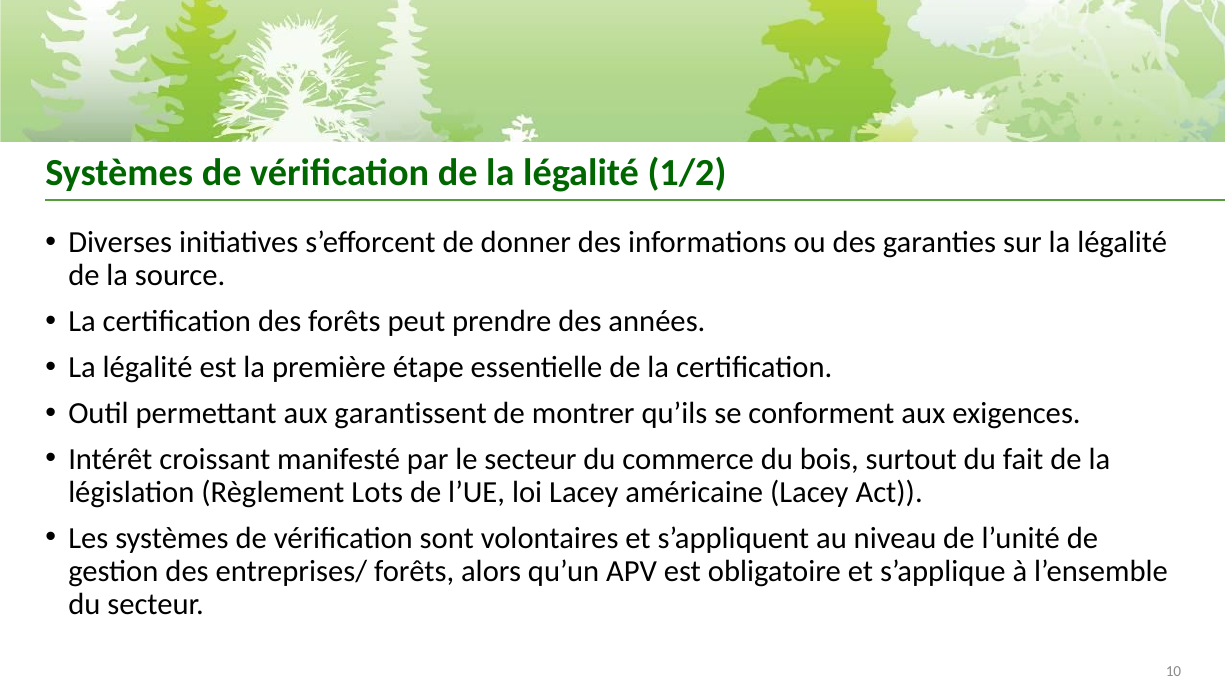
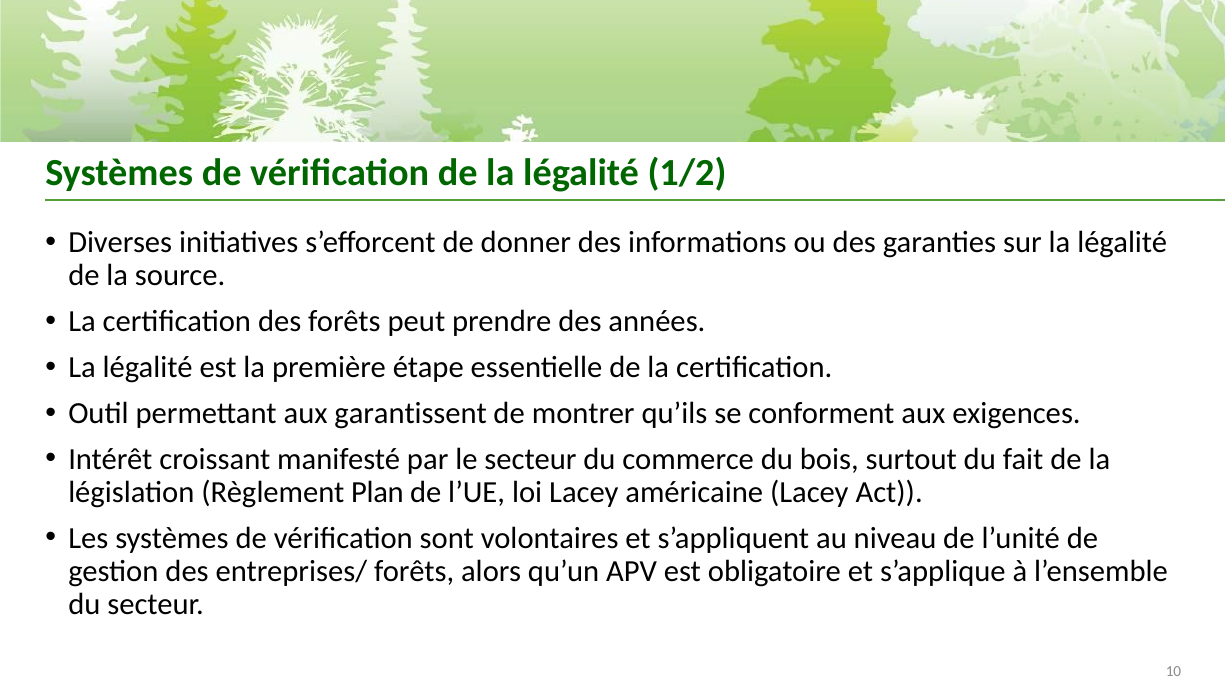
Lots: Lots -> Plan (377, 492)
